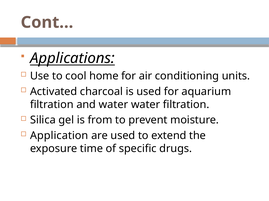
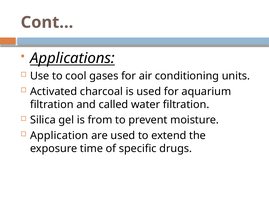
home: home -> gases (104, 76)
and water: water -> called (113, 105)
